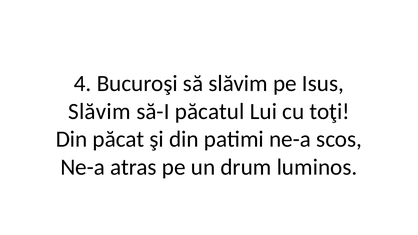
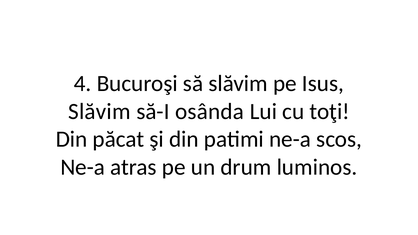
păcatul: păcatul -> osânda (210, 112)
